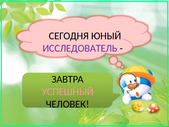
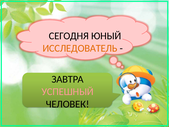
ИССЛЕДОВАТЕЛЬ colour: purple -> orange (80, 48)
